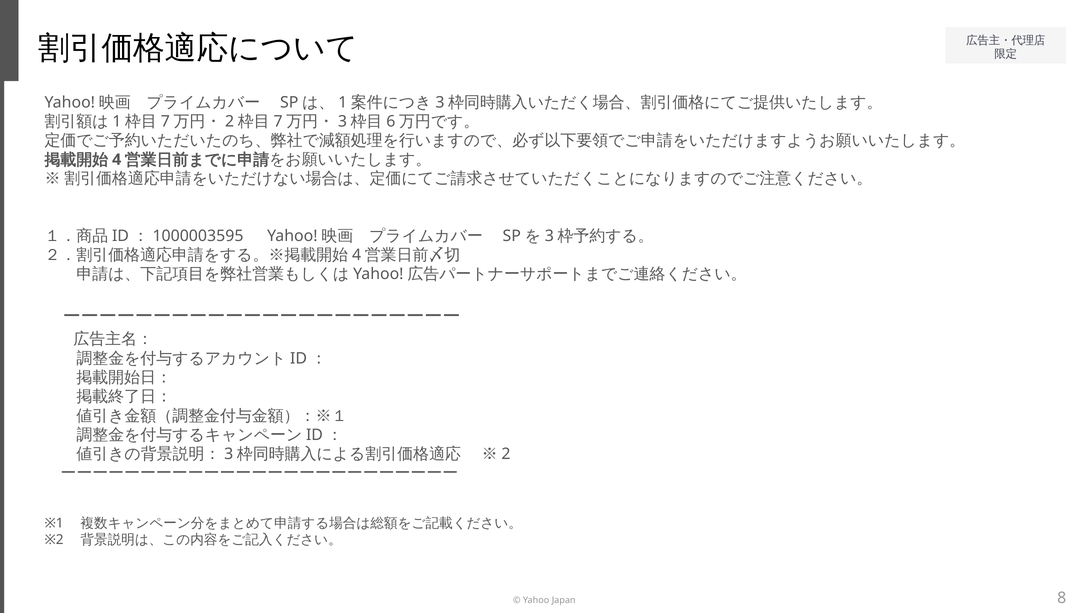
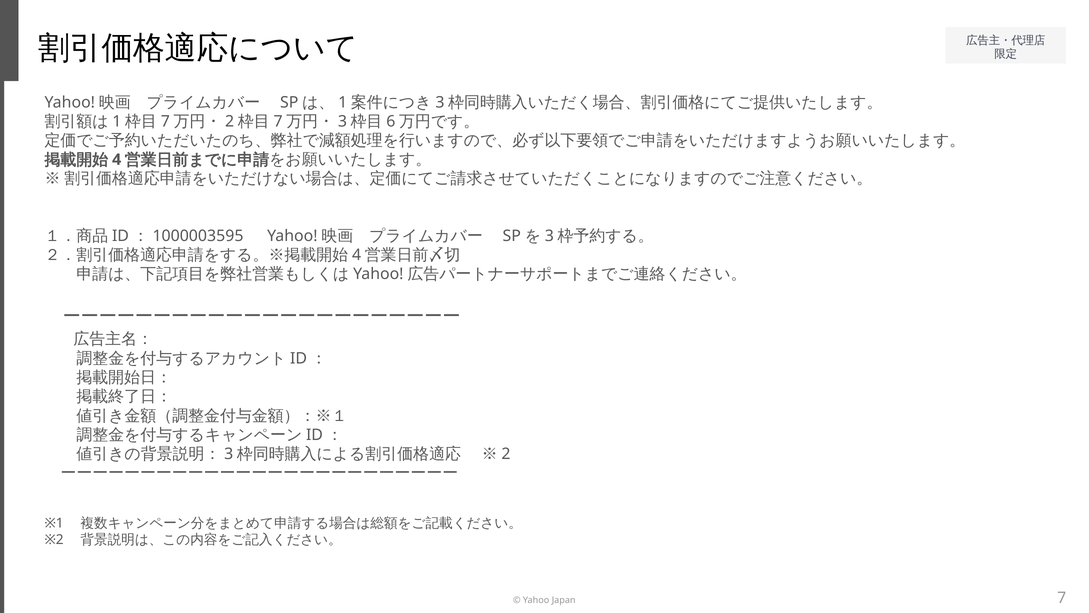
8: 8 -> 7 (1062, 598)
